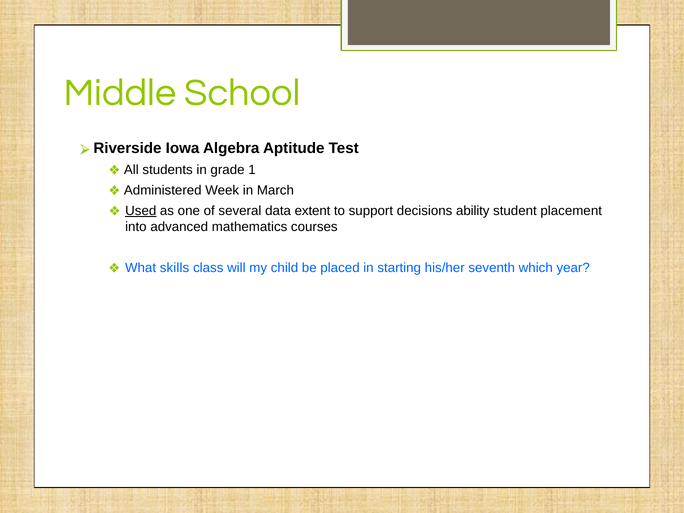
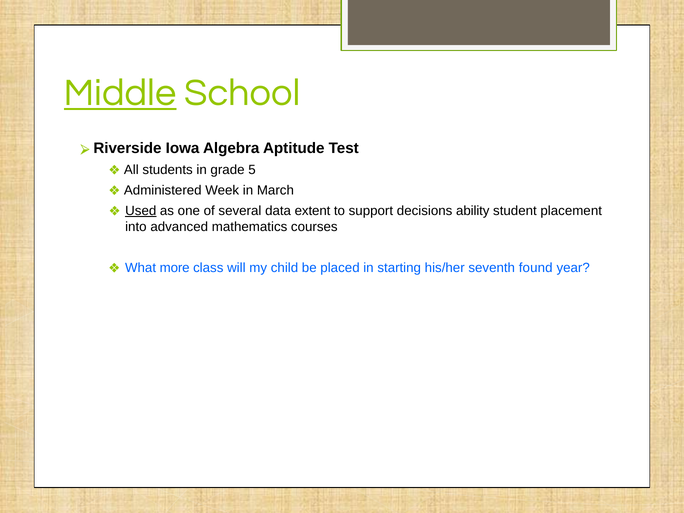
Middle underline: none -> present (120, 93)
1: 1 -> 5 (252, 170)
skills: skills -> more (175, 268)
which: which -> found (536, 268)
